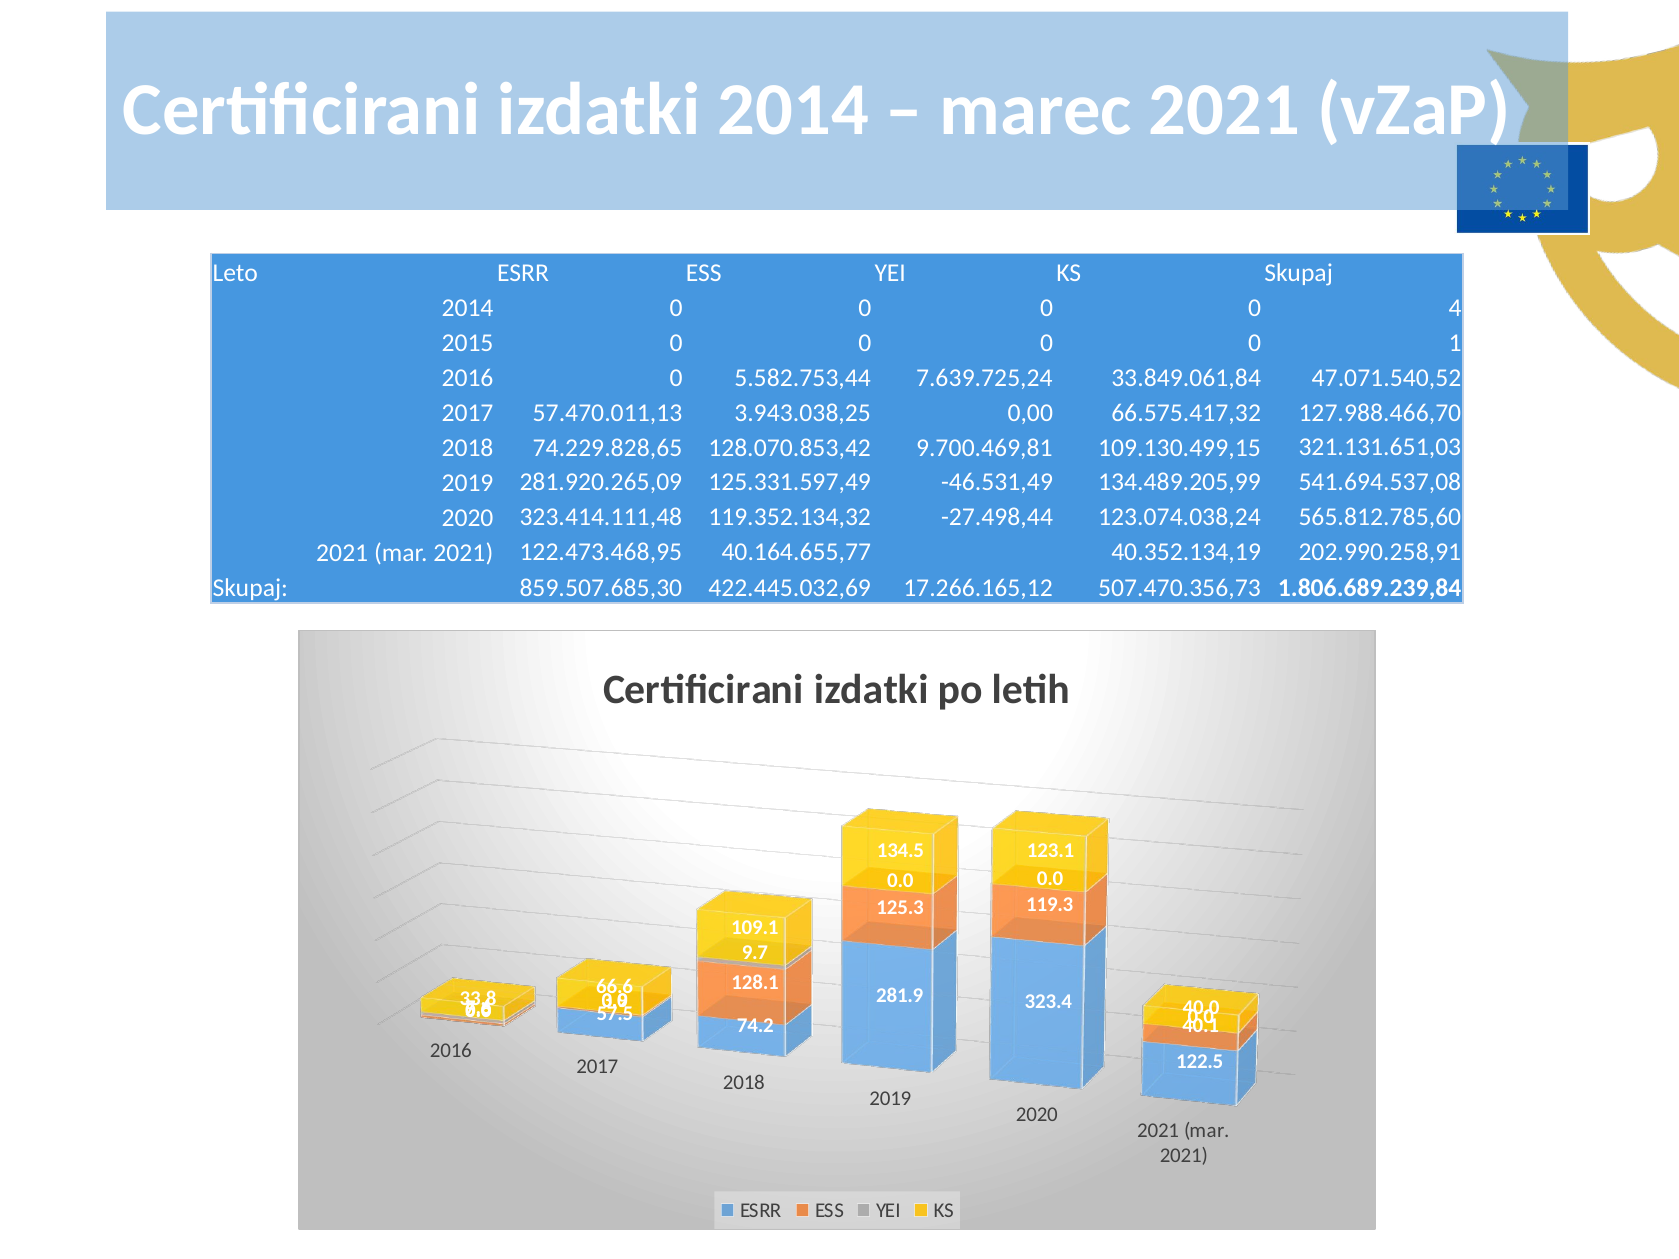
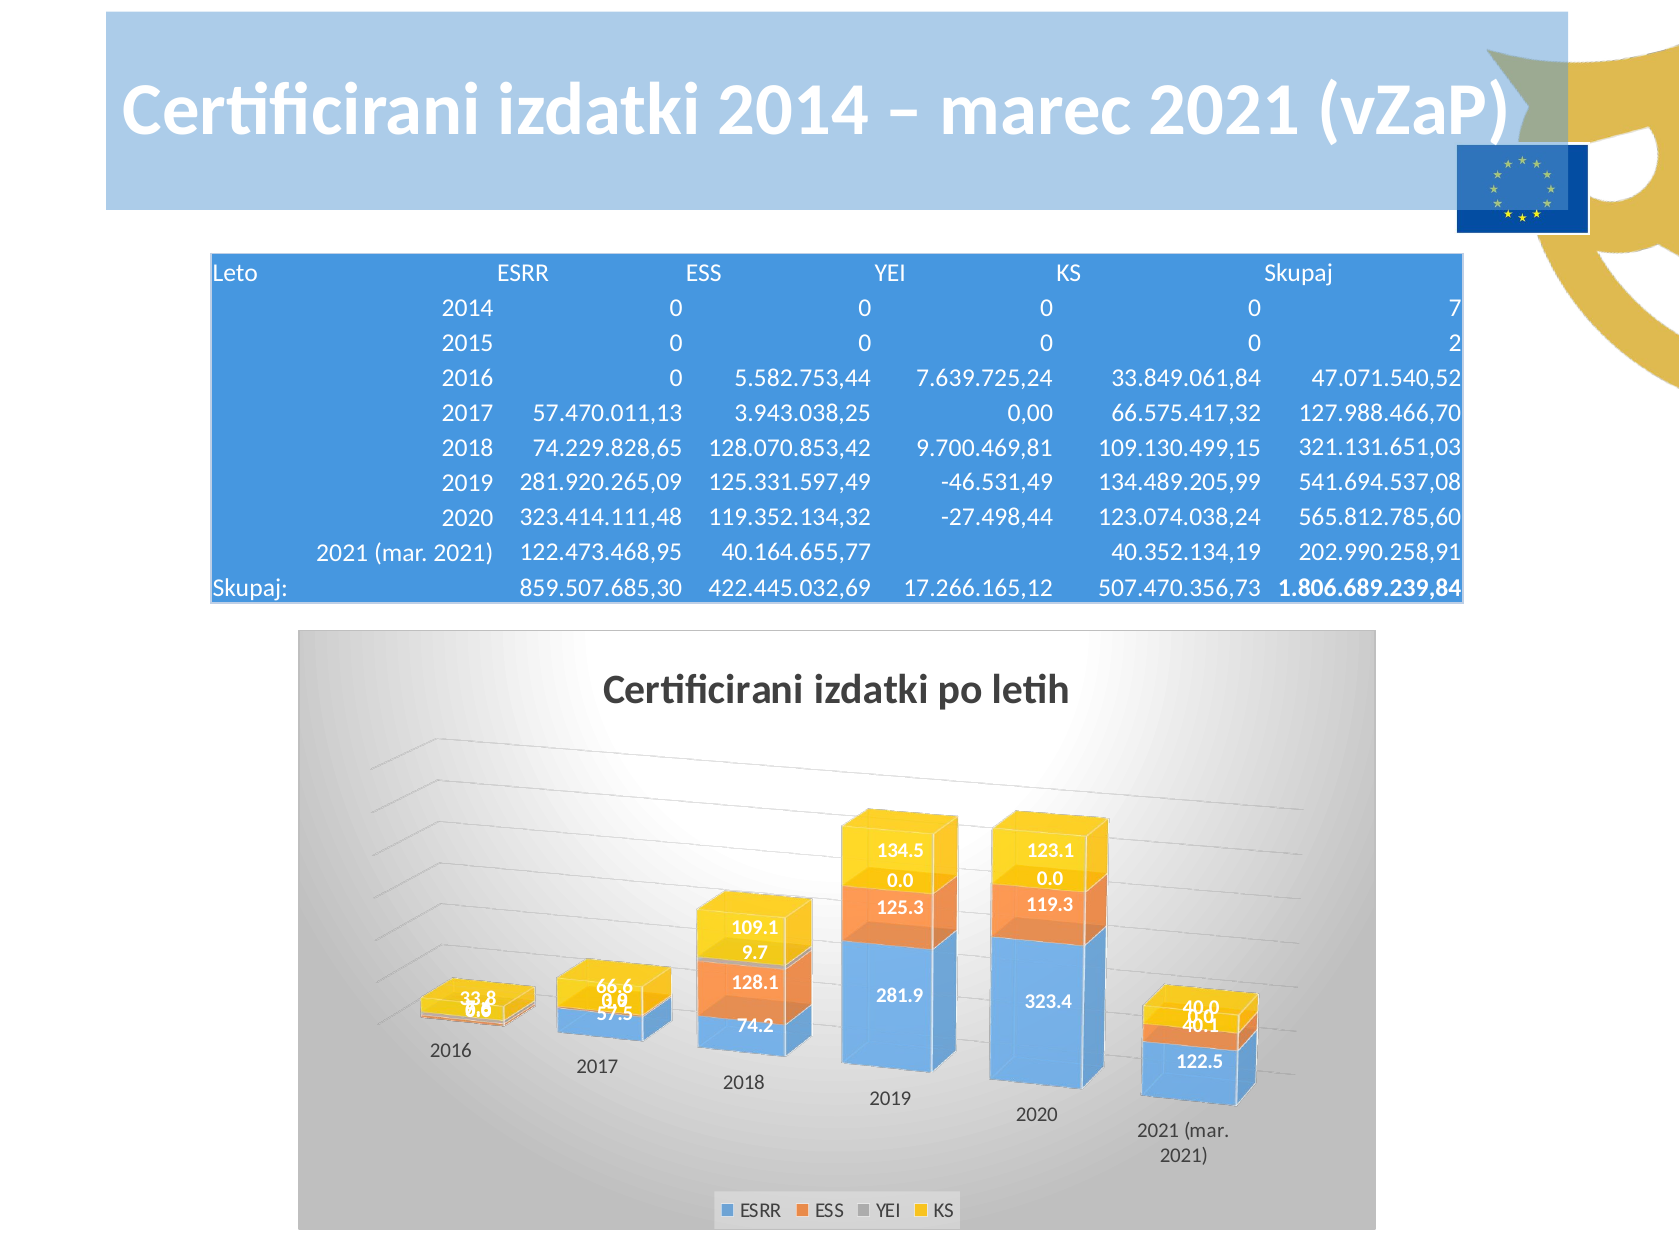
4: 4 -> 7 (1455, 308)
1: 1 -> 2 (1455, 343)
